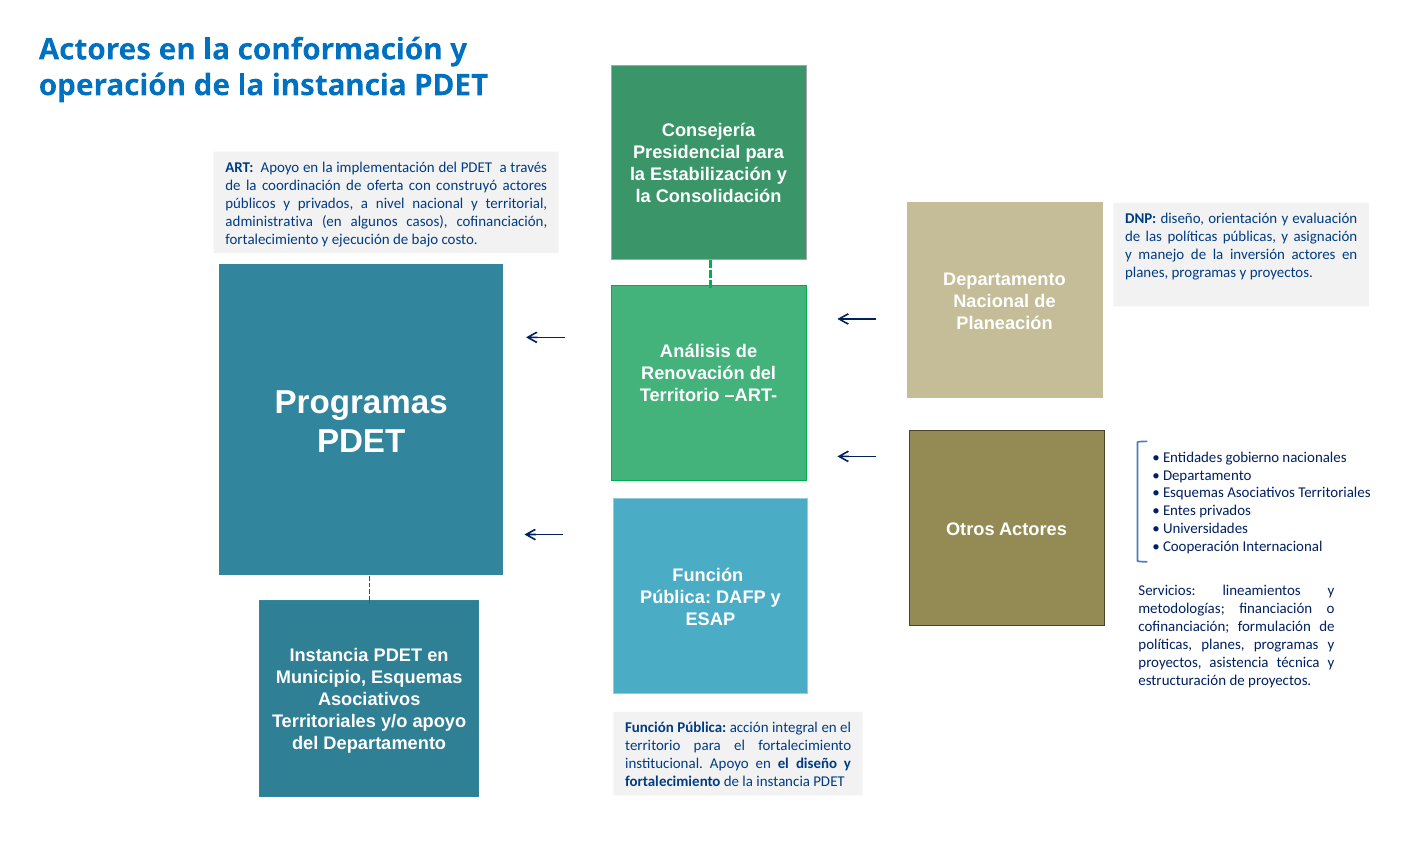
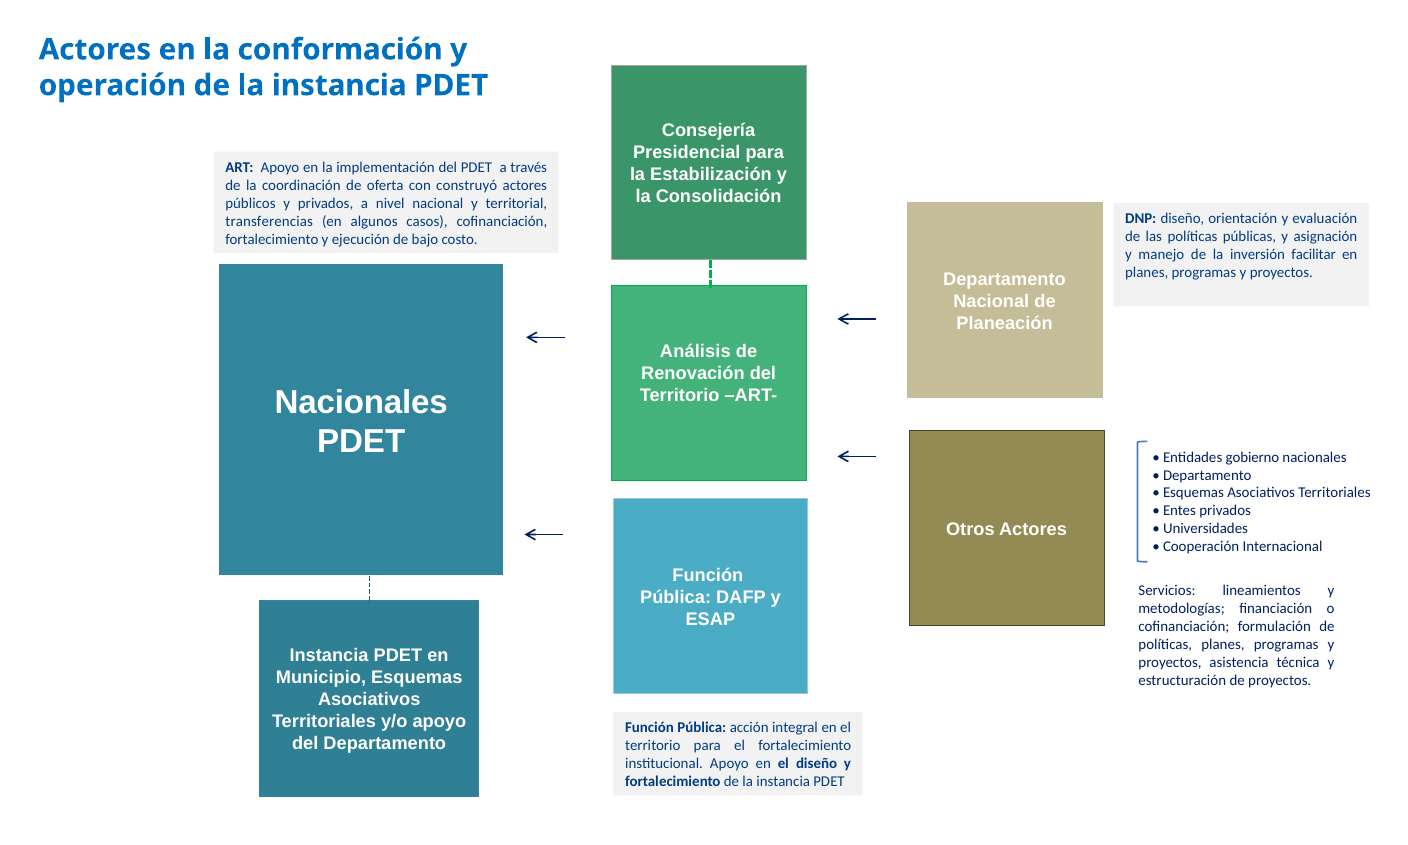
administrativa: administrativa -> transferencias (269, 221)
inversión actores: actores -> facilitar (1314, 255)
Programas: Programas -> Nacionales (361, 402)
